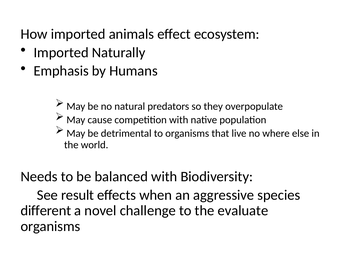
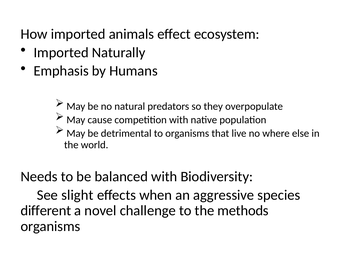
result: result -> slight (77, 195)
evaluate: evaluate -> methods (243, 211)
